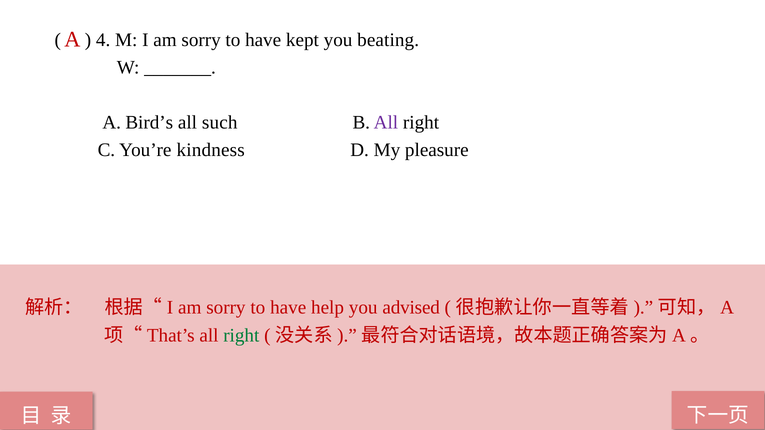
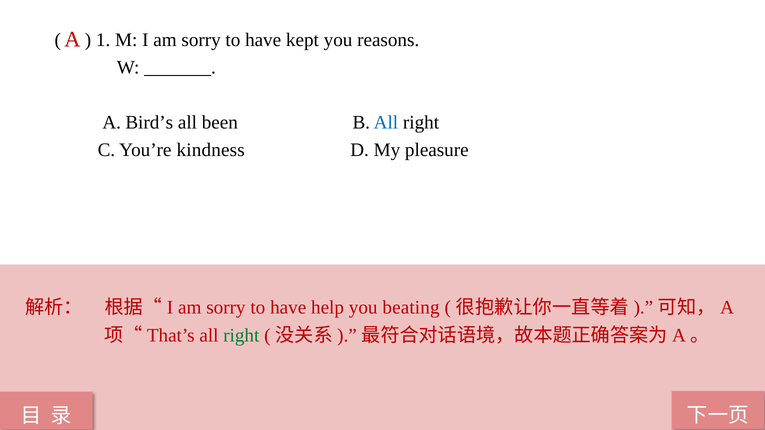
4: 4 -> 1 (103, 40)
beating: beating -> reasons (388, 40)
such: such -> been (220, 122)
All colour: purple -> blue (386, 122)
advised: advised -> beating (411, 308)
